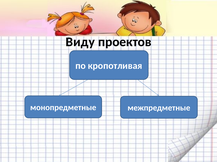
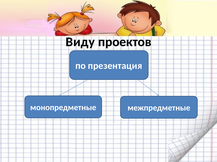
кропотливая: кропотливая -> презентация (115, 66)
